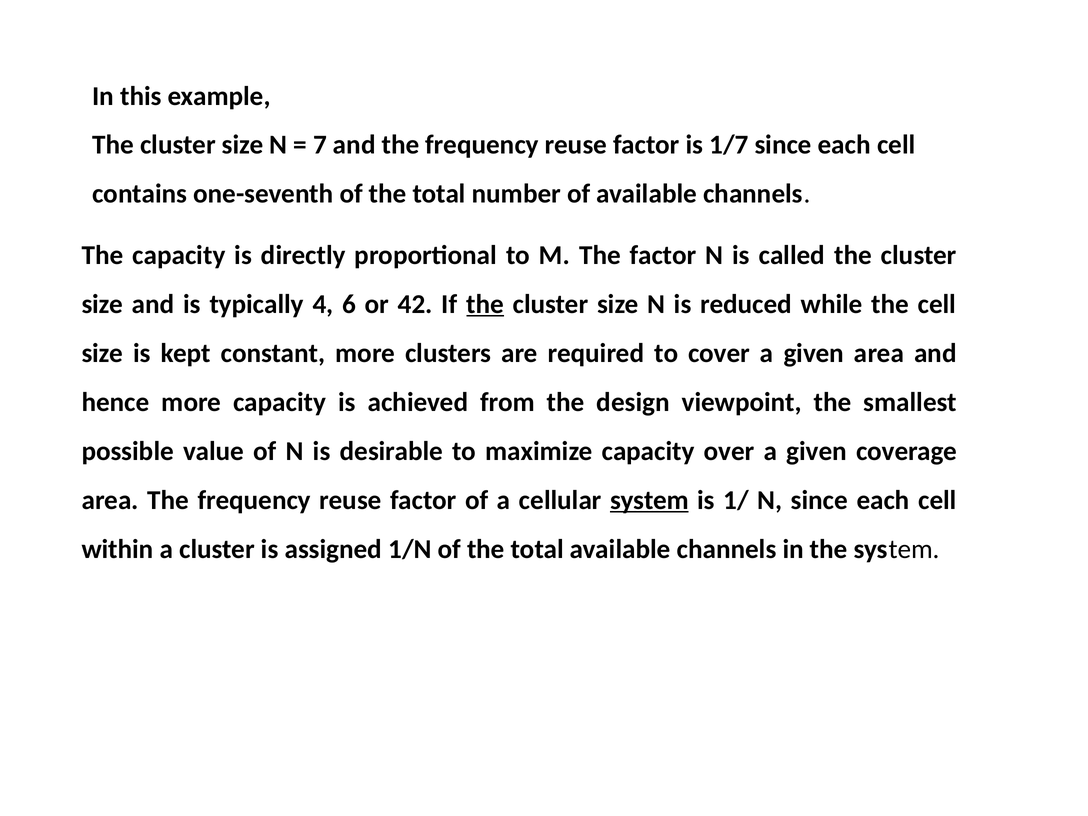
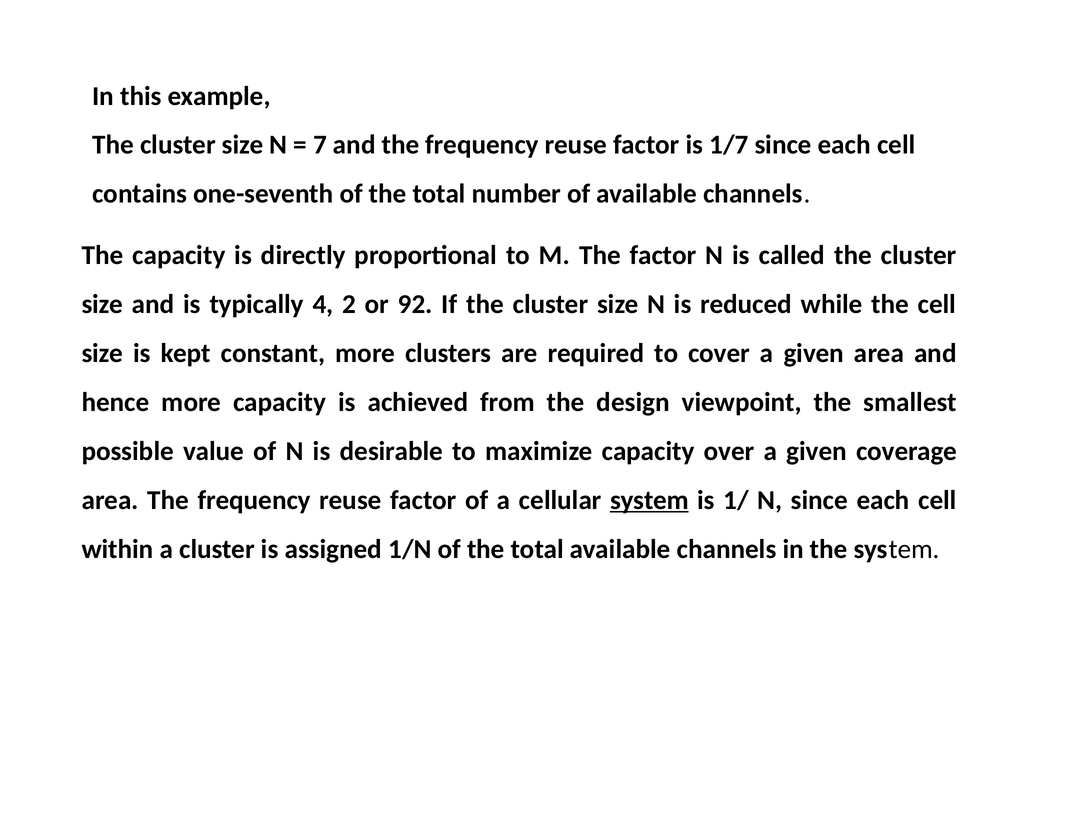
6: 6 -> 2 (349, 304)
42: 42 -> 92 (415, 304)
the underline: present -> none (485, 304)
